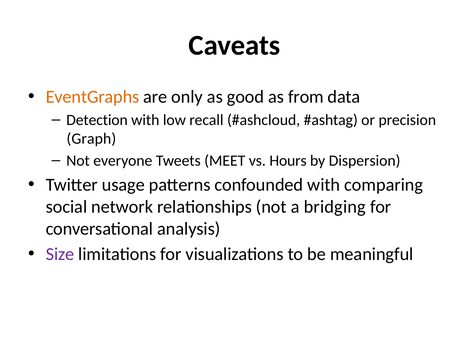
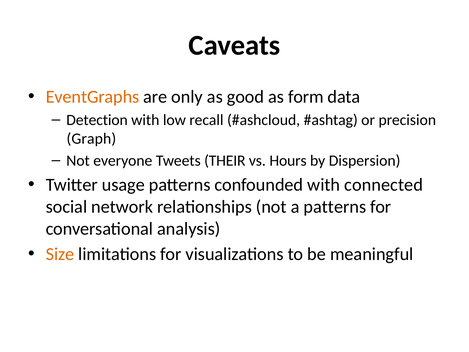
from: from -> form (306, 97)
MEET: MEET -> THEIR (225, 161)
comparing: comparing -> connected (384, 185)
a bridging: bridging -> patterns (335, 207)
Size colour: purple -> orange (60, 254)
